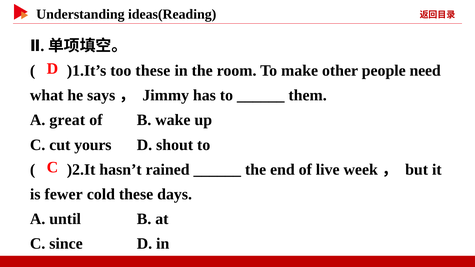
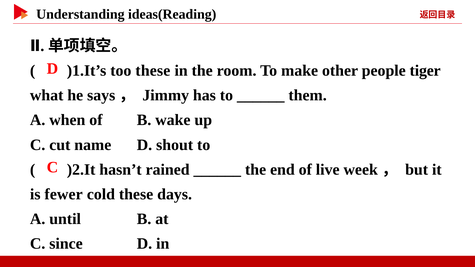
need: need -> tiger (425, 71)
great: great -> when (67, 120)
yours: yours -> name (93, 145)
